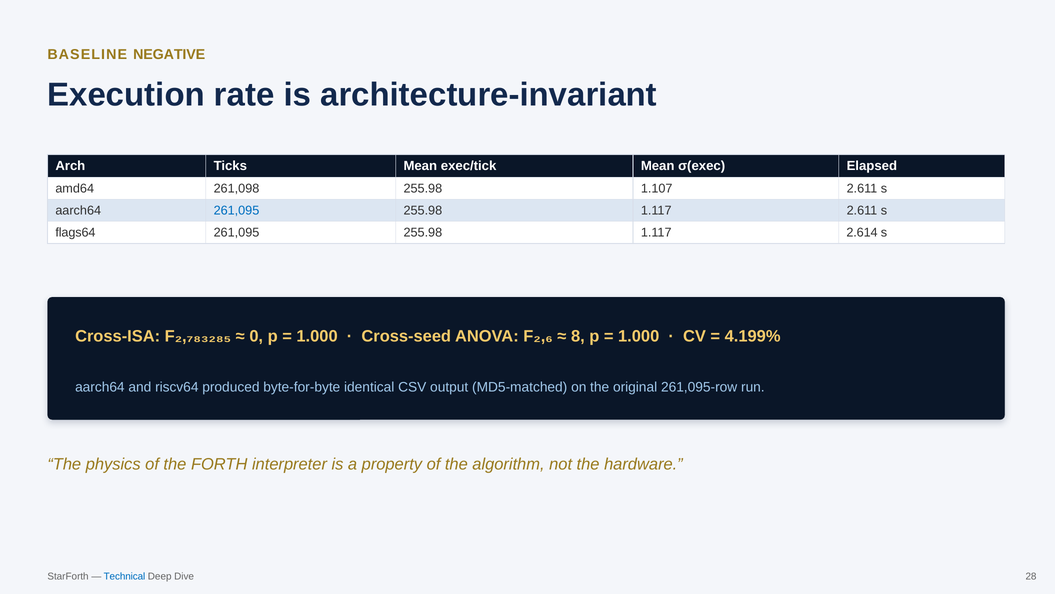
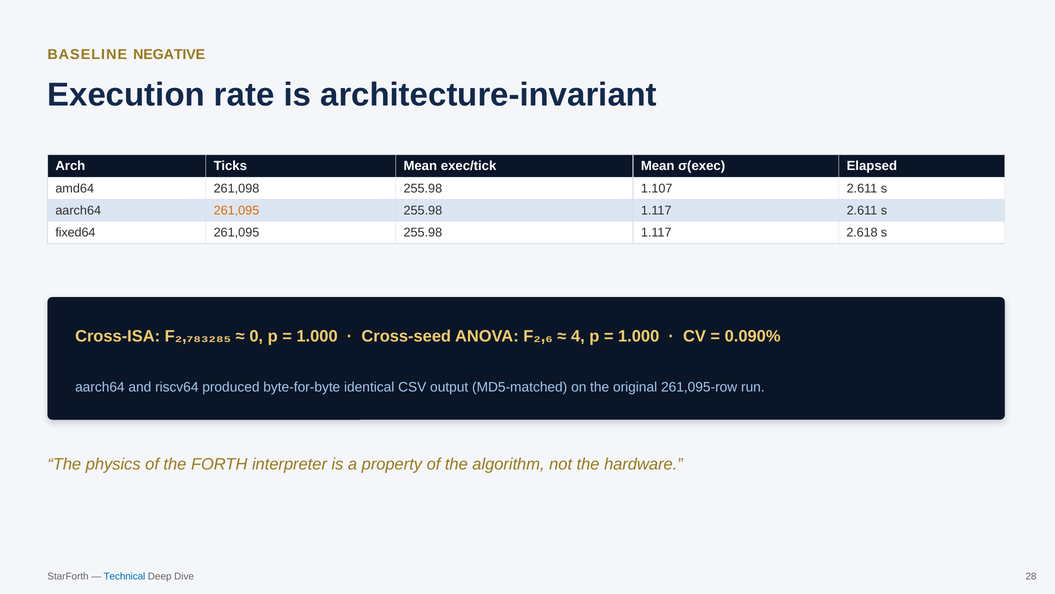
261,095 colour: blue -> orange (236, 210)
flags64: flags64 -> fixed64 (75, 232)
2.614: 2.614 -> 2.618 (862, 232)
8: 8 -> 4 (578, 336)
4.199%: 4.199% -> 0.090% (753, 336)
